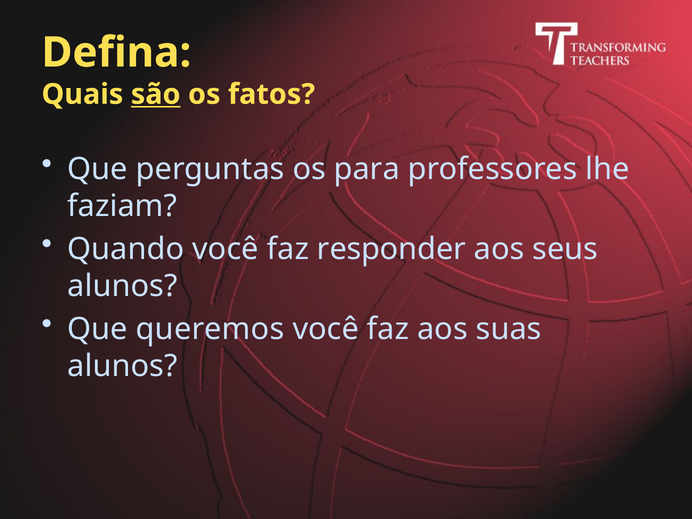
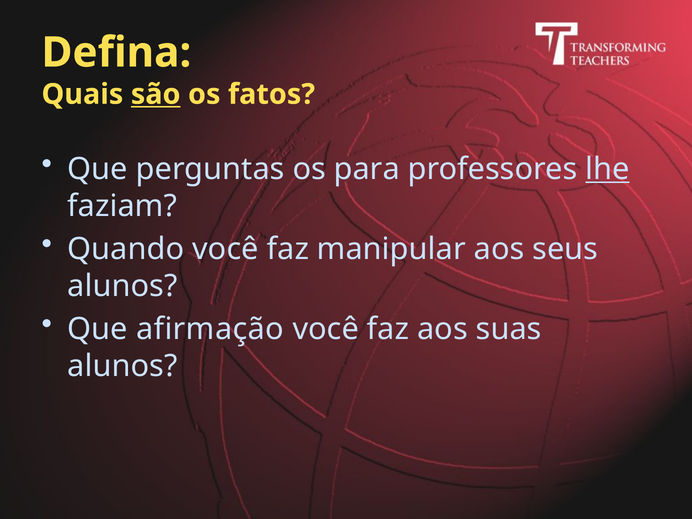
lhe underline: none -> present (608, 169)
responder: responder -> manipular (391, 249)
queremos: queremos -> afirmação (210, 329)
